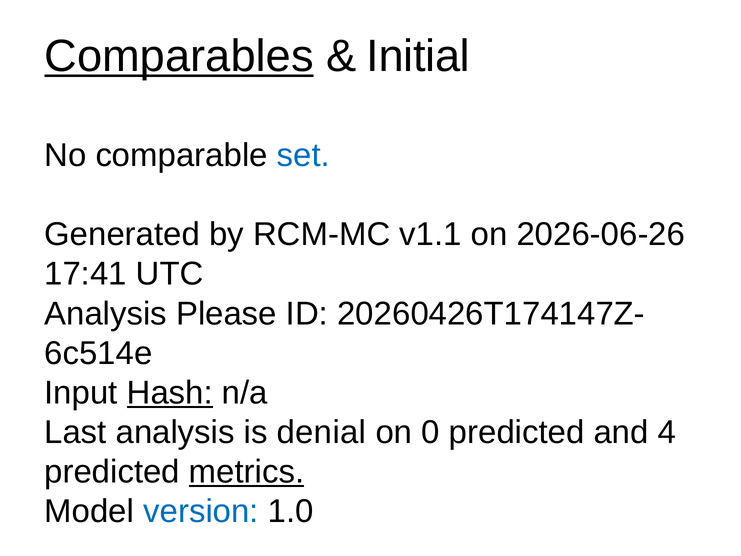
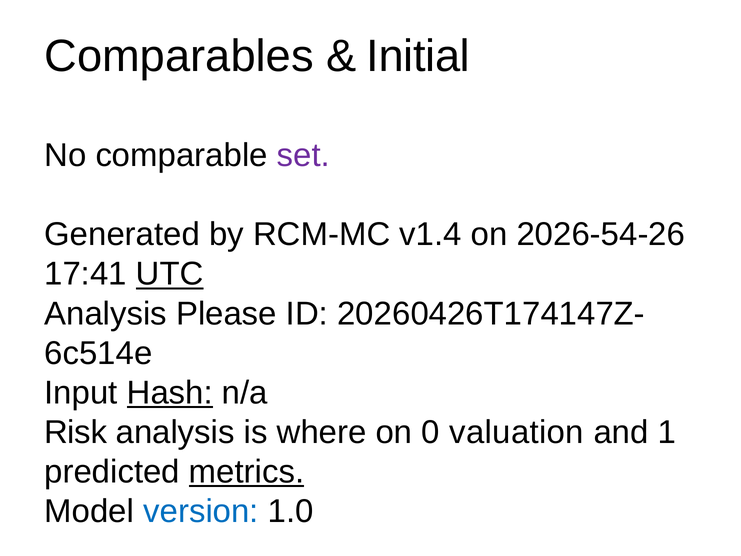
Comparables underline: present -> none (179, 56)
set colour: blue -> purple (303, 155)
v1.1: v1.1 -> v1.4 (431, 234)
2026-06-26: 2026-06-26 -> 2026-54-26 (601, 234)
UTC underline: none -> present (170, 274)
Last: Last -> Risk (76, 432)
denial: denial -> where (322, 432)
0 predicted: predicted -> valuation (517, 432)
4: 4 -> 1 (667, 432)
